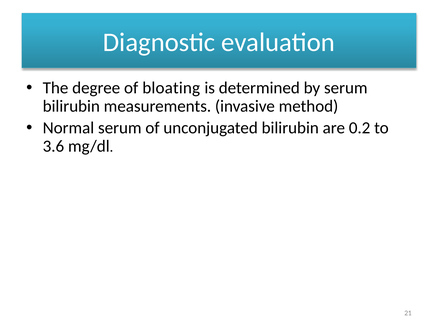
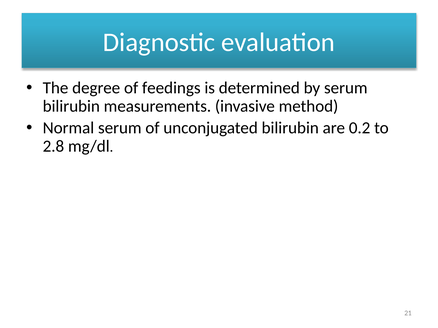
bloating: bloating -> feedings (171, 88)
3.6: 3.6 -> 2.8 (53, 147)
